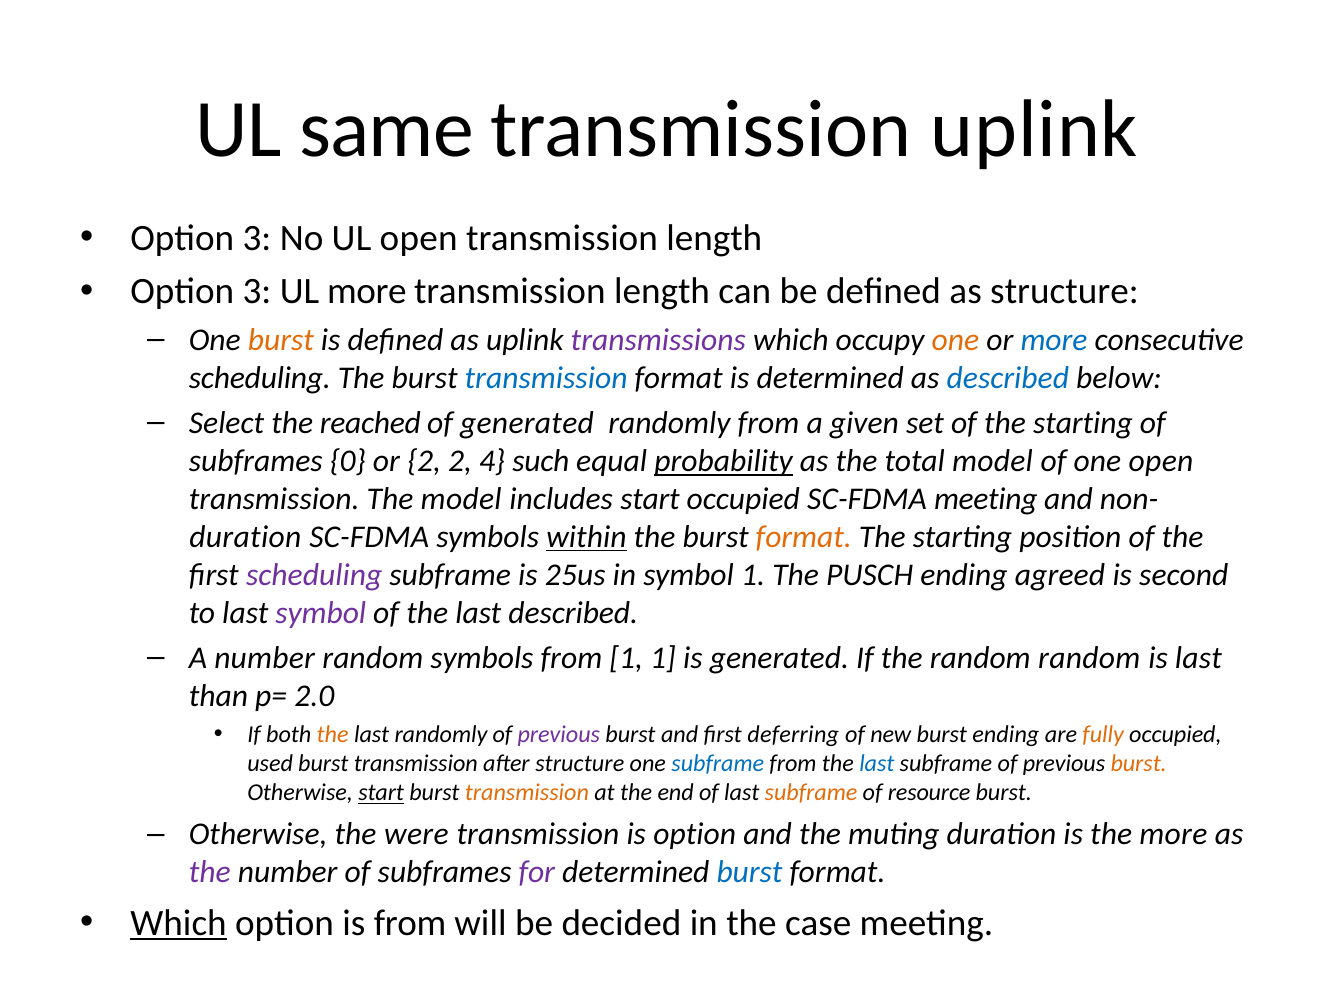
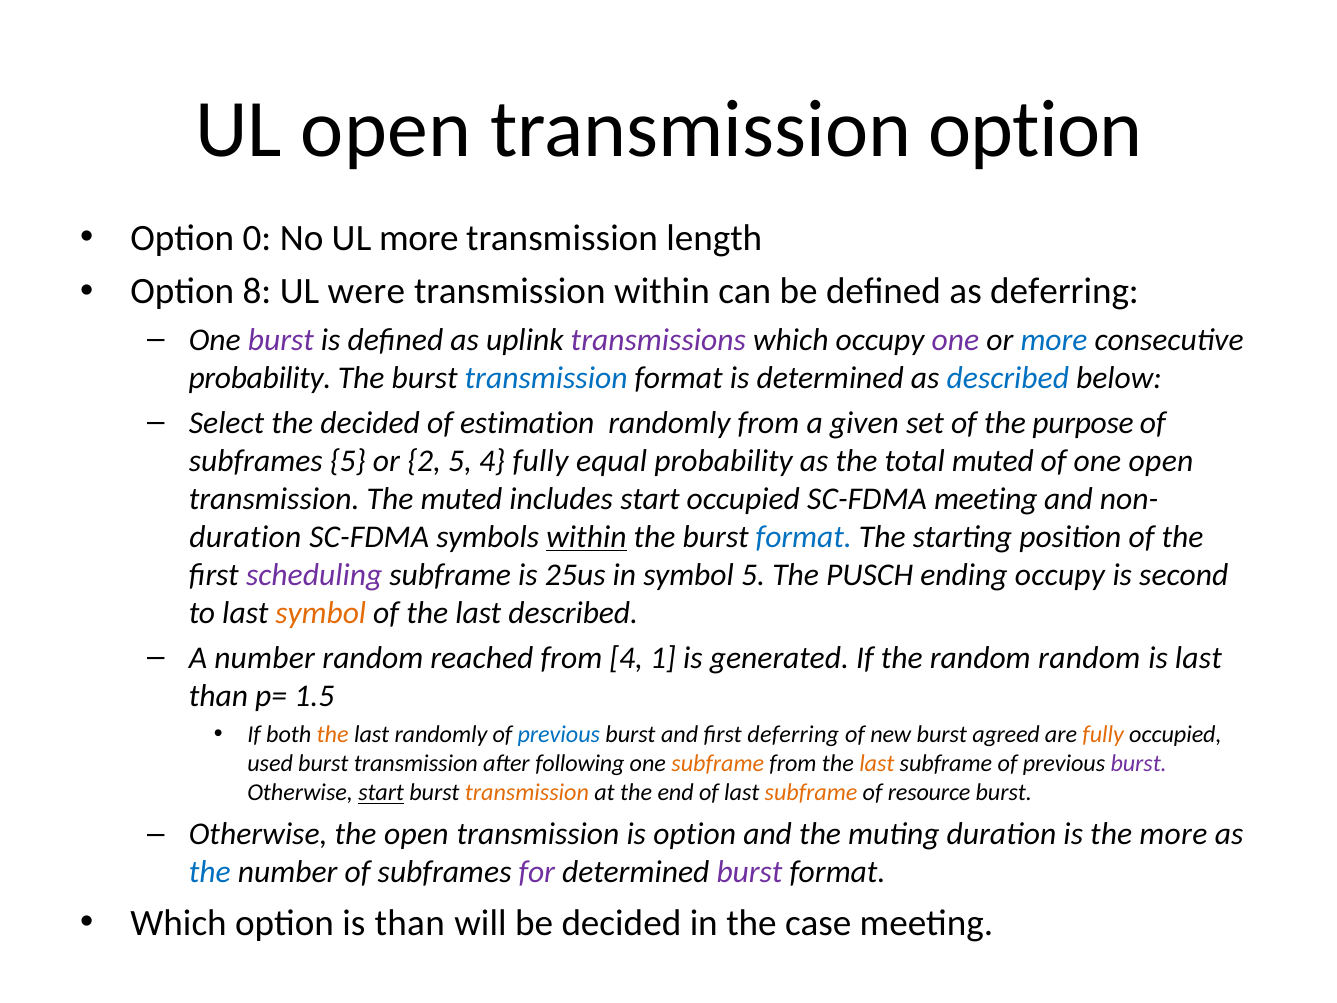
UL same: same -> open (386, 129)
transmission uplink: uplink -> option (1035, 129)
3: 3 -> 0 (257, 238)
UL open: open -> more (419, 238)
3: 3 -> 8 (257, 292)
UL more: more -> were (366, 292)
length: length -> within (662, 292)
as structure: structure -> deferring (1065, 292)
burst colour: orange -> purple (281, 340)
one colour: orange -> purple (955, 340)
scheduling: scheduling -> probability (260, 378)
the reached: reached -> decided (370, 423)
of generated: generated -> estimation (527, 423)
of the starting: starting -> purpose (1083, 423)
subframes 0: 0 -> 5 (348, 461)
2 2: 2 -> 5 (460, 461)
4 such: such -> fully (541, 461)
probability underline: present -> none (724, 461)
total model: model -> muted (993, 461)
The model: model -> muted (462, 499)
format colour: orange -> blue (804, 537)
symbol 1: 1 -> 5 (753, 575)
ending agreed: agreed -> occupy (1060, 575)
symbol colour: purple -> orange (321, 613)
random symbols: symbols -> reached (482, 658)
from 1: 1 -> 4 (626, 658)
2.0: 2.0 -> 1.5 (314, 696)
previous colour: purple -> blue (559, 735)
burst ending: ending -> agreed (1006, 735)
after structure: structure -> following (580, 764)
subframe colour: blue -> orange (718, 764)
last colour: blue -> orange (877, 764)
burst colour: orange -> purple (1139, 764)
the were: were -> open (416, 834)
the colour: purple -> blue (210, 872)
burst colour: blue -> purple (749, 872)
Which underline: present -> none (179, 923)
is from: from -> than (410, 923)
